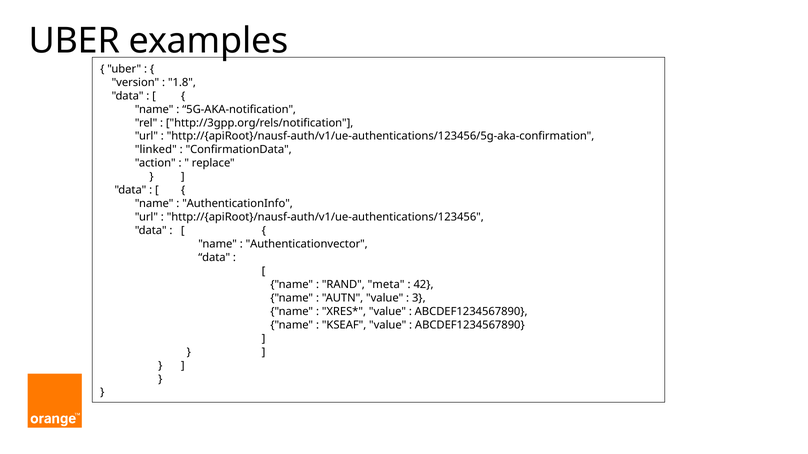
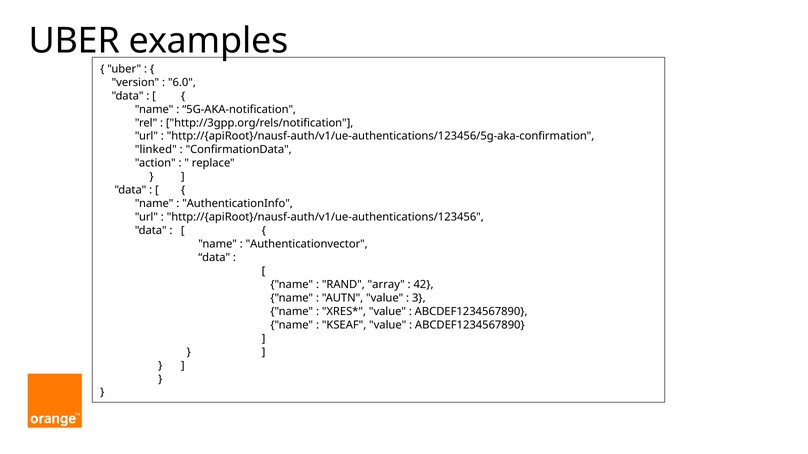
1.8: 1.8 -> 6.0 (182, 83)
meta: meta -> array (386, 285)
